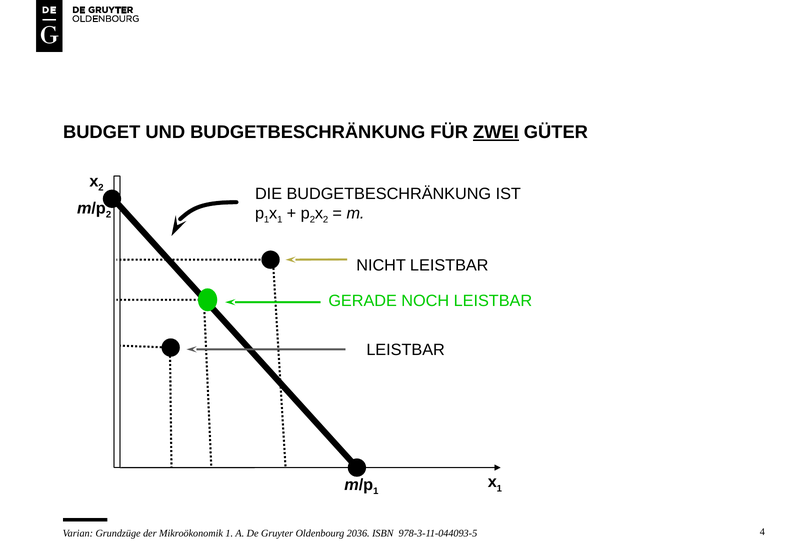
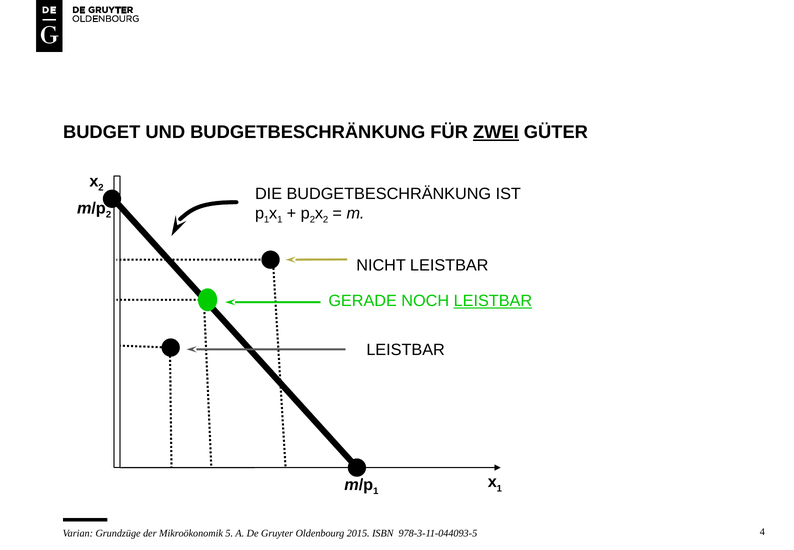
LEISTBAR underline: none -> present (493, 301)
Mikroökonomik 1: 1 -> 5 (229, 533)
2036: 2036 -> 2015 (358, 533)
